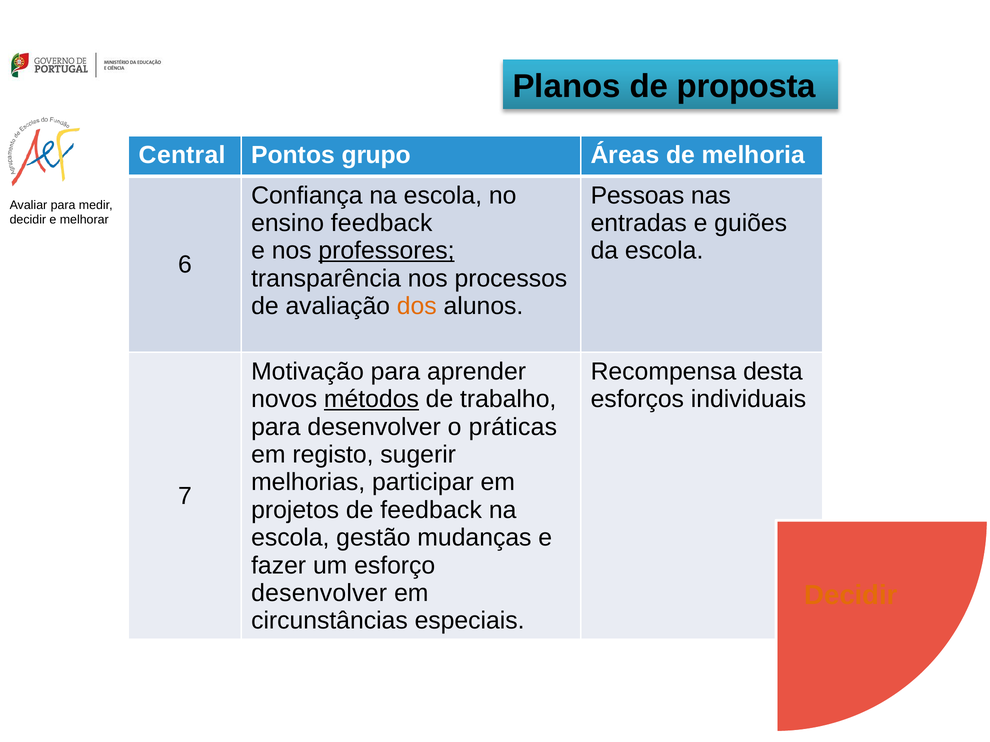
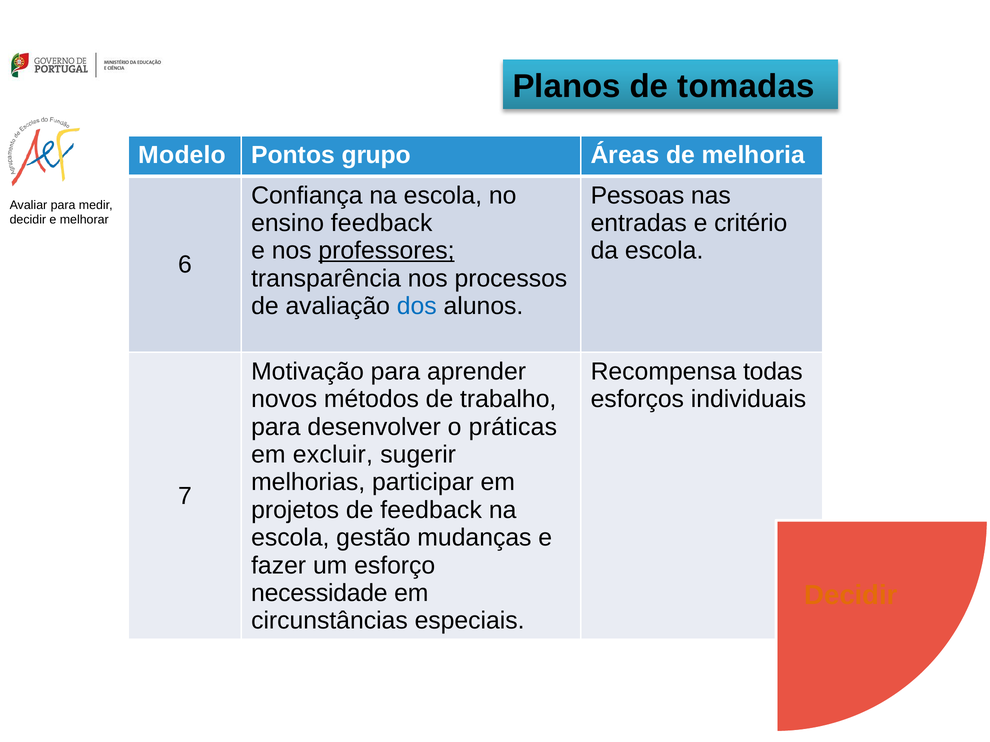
proposta: proposta -> tomadas (746, 87)
Central: Central -> Modelo (182, 155)
guiões: guiões -> critério (751, 223)
dos colour: orange -> blue (417, 306)
desta: desta -> todas (773, 372)
métodos underline: present -> none (371, 399)
registo: registo -> excluir (333, 455)
desenvolver: desenvolver -> necessidade (319, 593)
